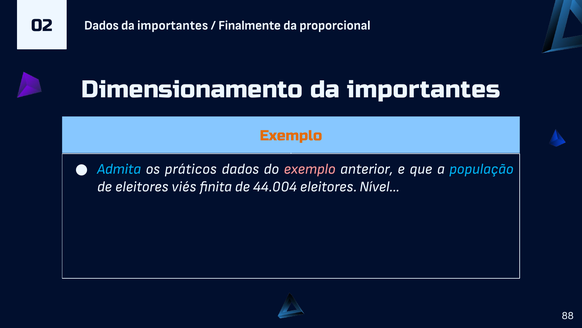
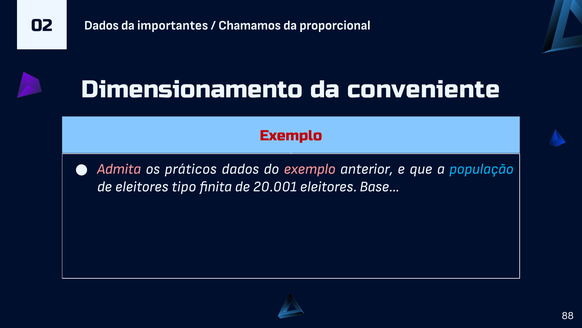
Finalmente: Finalmente -> Chamamos (250, 25)
Dimensionamento da importantes: importantes -> conveniente (424, 89)
Exemplo colour: orange -> red (291, 135)
Admita colour: light blue -> pink (119, 169)
viés: viés -> tipo (184, 186)
44.004: 44.004 -> 20.001 (275, 186)
Nível…: Nível… -> Base… (379, 186)
